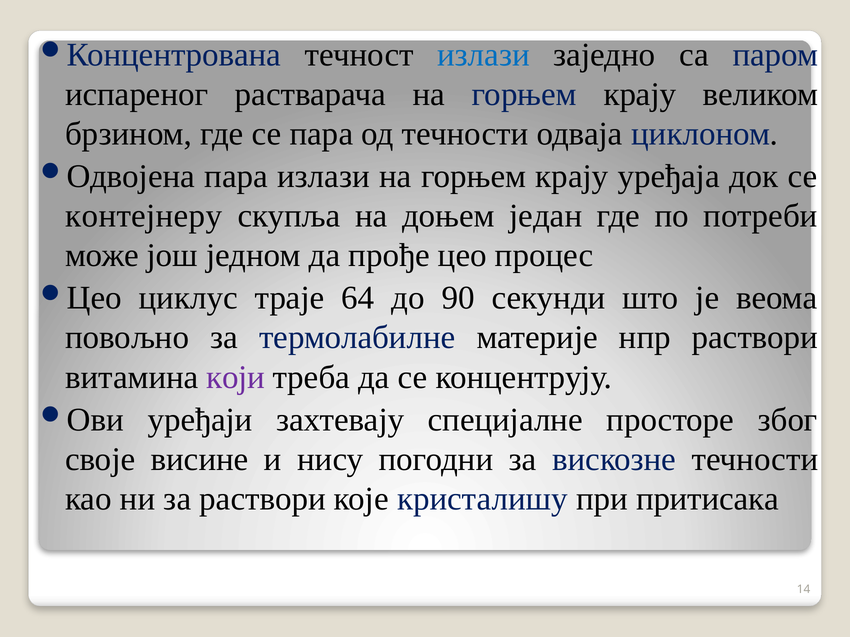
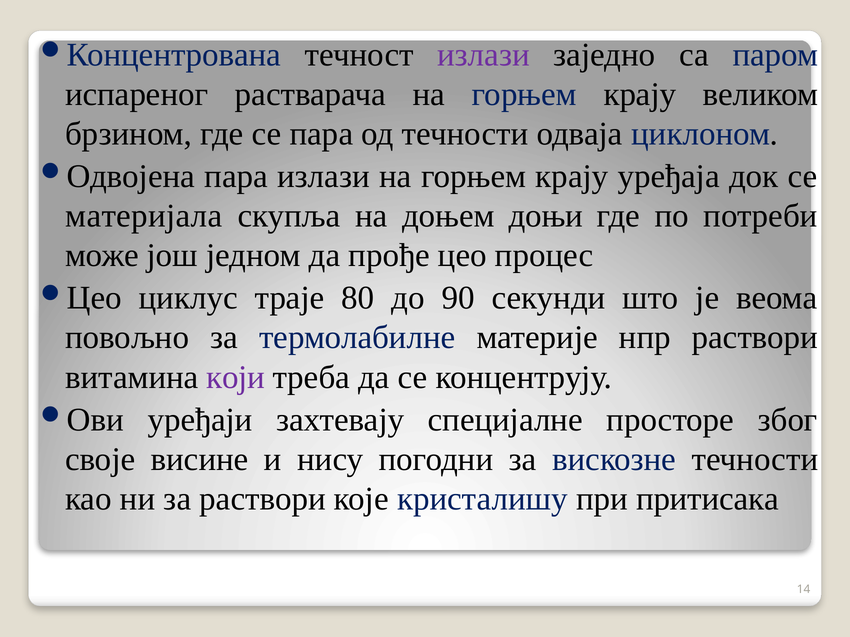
излази colour: blue -> purple (484, 55)
контејнеру: контејнеру -> материјала (144, 216)
један: један -> доњи (546, 216)
64: 64 -> 80 (358, 298)
